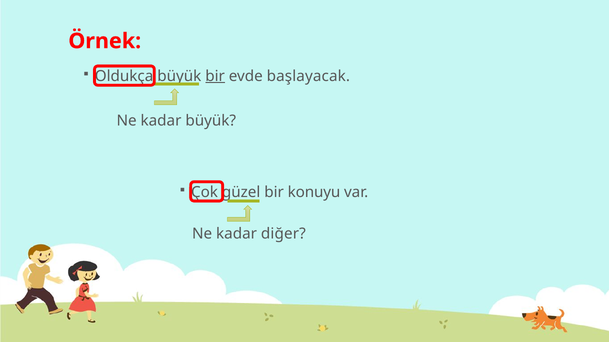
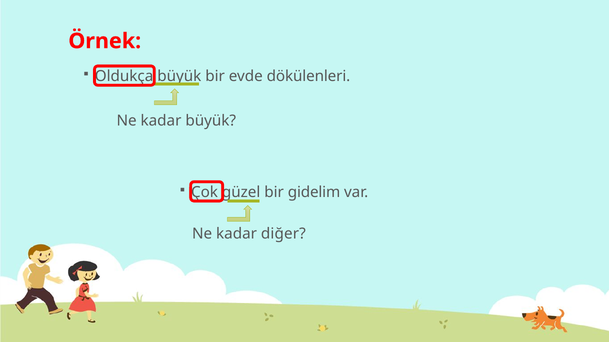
bir underline: present -> none (215, 76)
başlayacak: başlayacak -> dökülenleri (308, 76)
konuyu: konuyu -> gidelim (314, 192)
